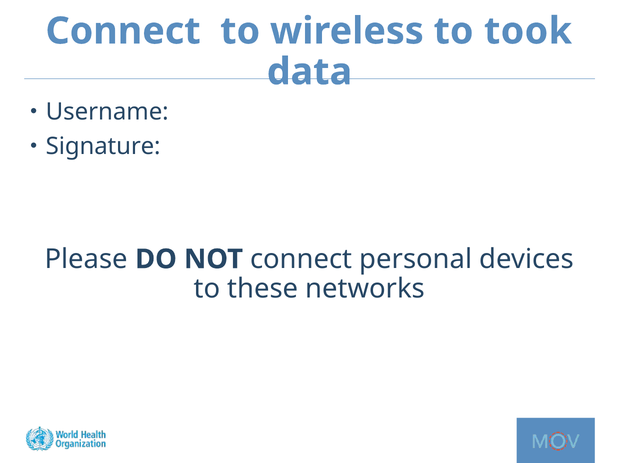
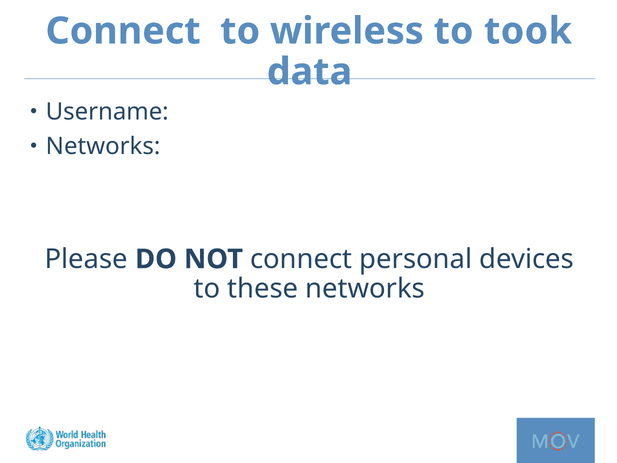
Signature: Signature -> Networks (103, 146)
